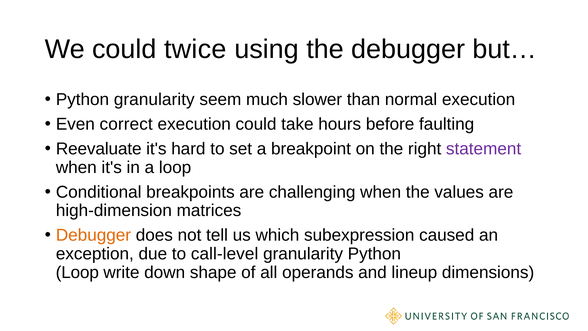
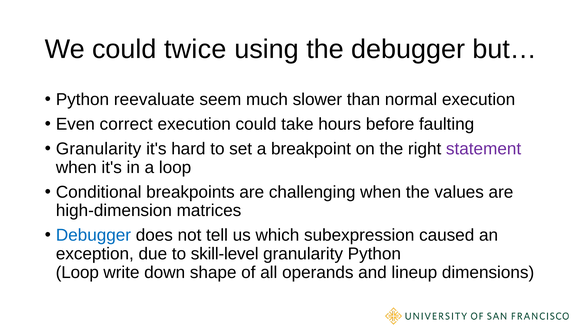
Python granularity: granularity -> reevaluate (154, 99)
Reevaluate: Reevaluate -> Granularity (99, 149)
Debugger colour: orange -> blue (93, 235)
call-level: call-level -> skill-level (225, 254)
